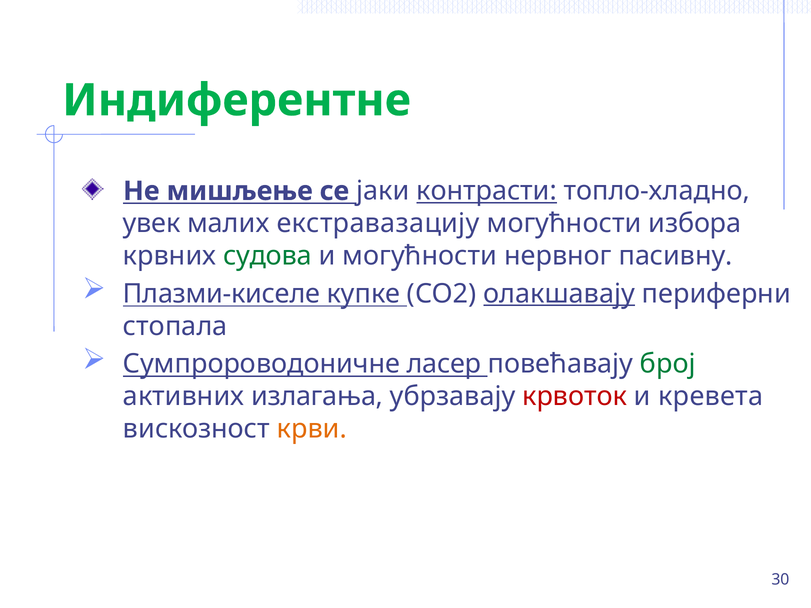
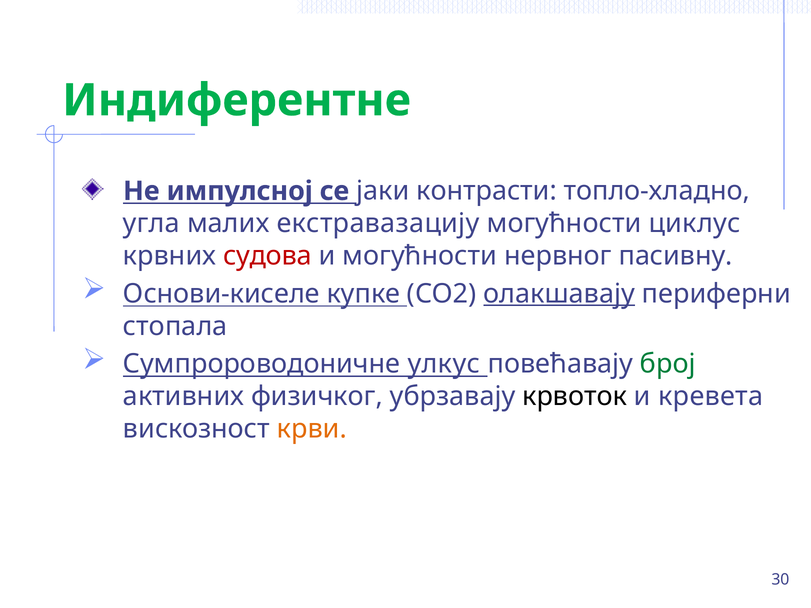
мишљење: мишљење -> импулсној (240, 191)
контрасти underline: present -> none (487, 191)
увек: увек -> угла (151, 224)
избора: избора -> циклус (695, 224)
судова colour: green -> red (268, 256)
Плазми-киселе: Плазми-киселе -> Основи-киселе (221, 294)
ласер: ласер -> улкус (444, 364)
излагања: излагања -> физичког (317, 397)
крвоток colour: red -> black (575, 397)
